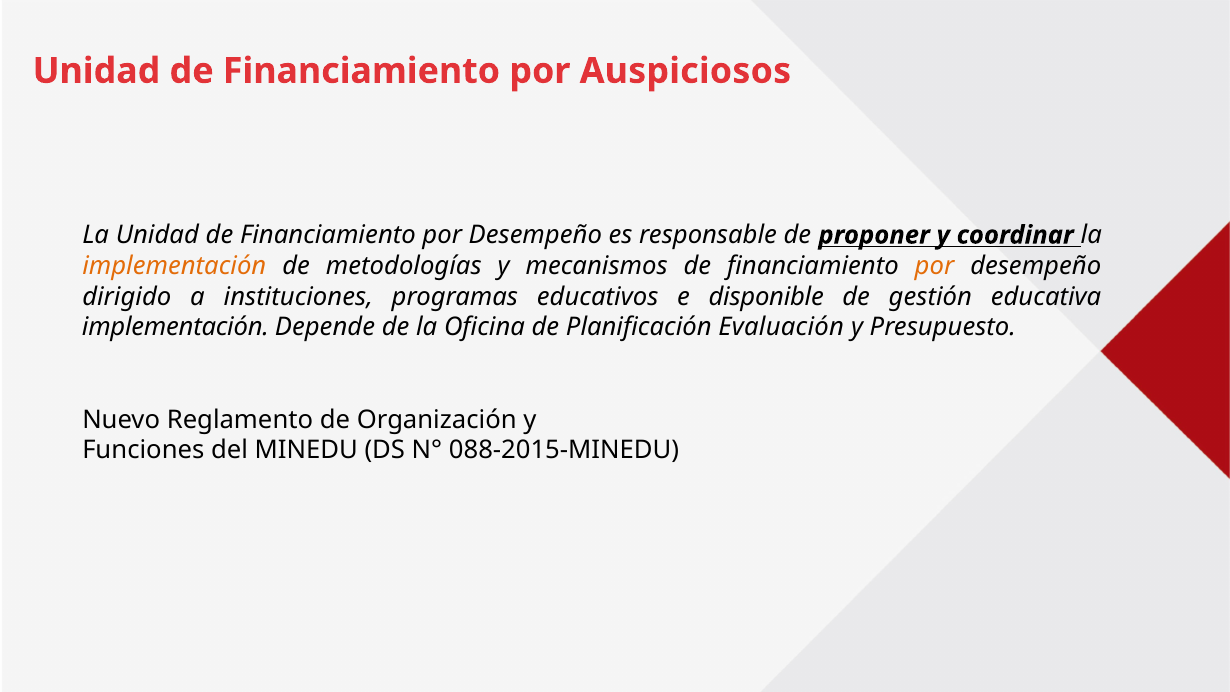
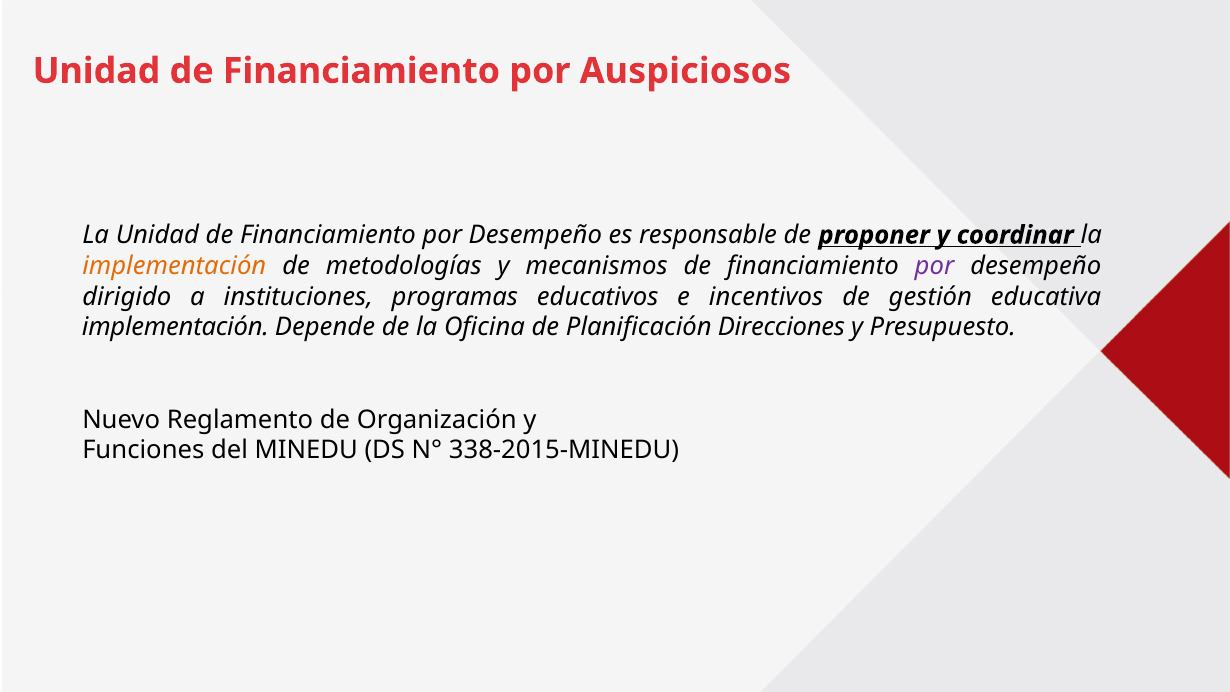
por colour: orange -> purple (934, 266)
disponible: disponible -> incentivos (766, 297)
Evaluación: Evaluación -> Direcciones (781, 327)
088-2015-MINEDU: 088-2015-MINEDU -> 338-2015-MINEDU (564, 450)
